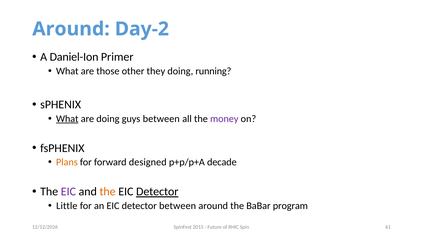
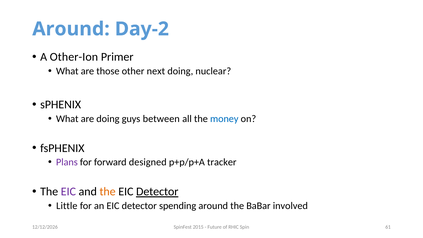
Daniel-Ion: Daniel-Ion -> Other-Ion (74, 57)
they: they -> next (156, 71)
running: running -> nuclear (213, 71)
What underline: present -> none (67, 119)
money colour: purple -> blue (224, 119)
Plans colour: orange -> purple (67, 162)
decade: decade -> tracker (222, 162)
detector between: between -> spending (178, 206)
program: program -> involved (290, 206)
